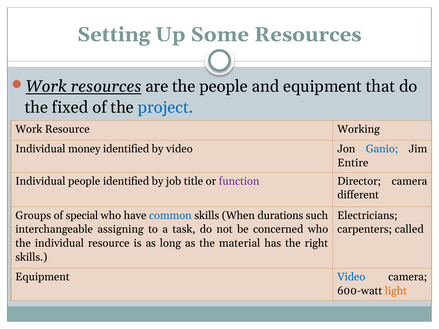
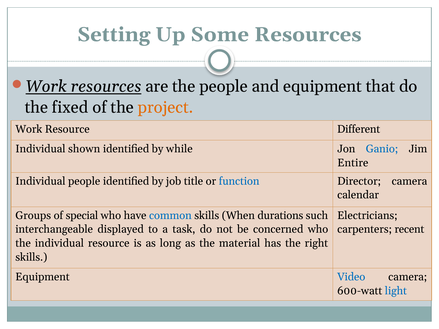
project colour: blue -> orange (166, 107)
Working: Working -> Different (359, 129)
money: money -> shown (84, 149)
by video: video -> while (179, 149)
function colour: purple -> blue (239, 181)
different: different -> calendar (358, 195)
assigning: assigning -> displayed (121, 230)
called: called -> recent (409, 230)
light colour: orange -> blue (396, 291)
